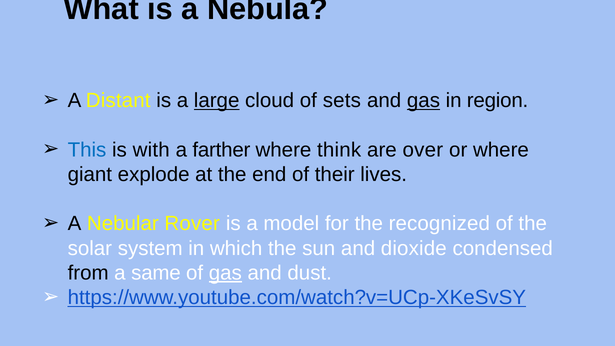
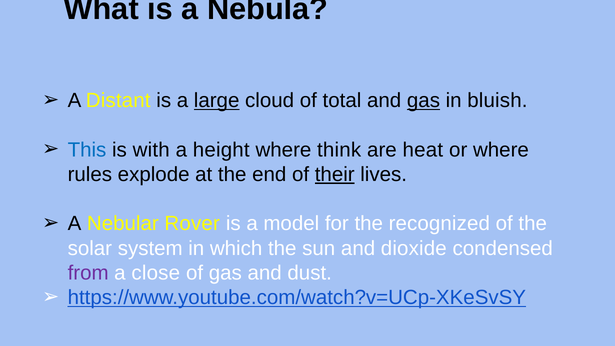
sets: sets -> total (342, 101)
region: region -> bluish (497, 101)
farther: farther -> height (221, 150)
over: over -> heat (423, 150)
giant: giant -> rules (90, 174)
their underline: none -> present (335, 174)
from colour: black -> purple (88, 273)
same: same -> close (156, 273)
gas underline: present -> none (225, 273)
